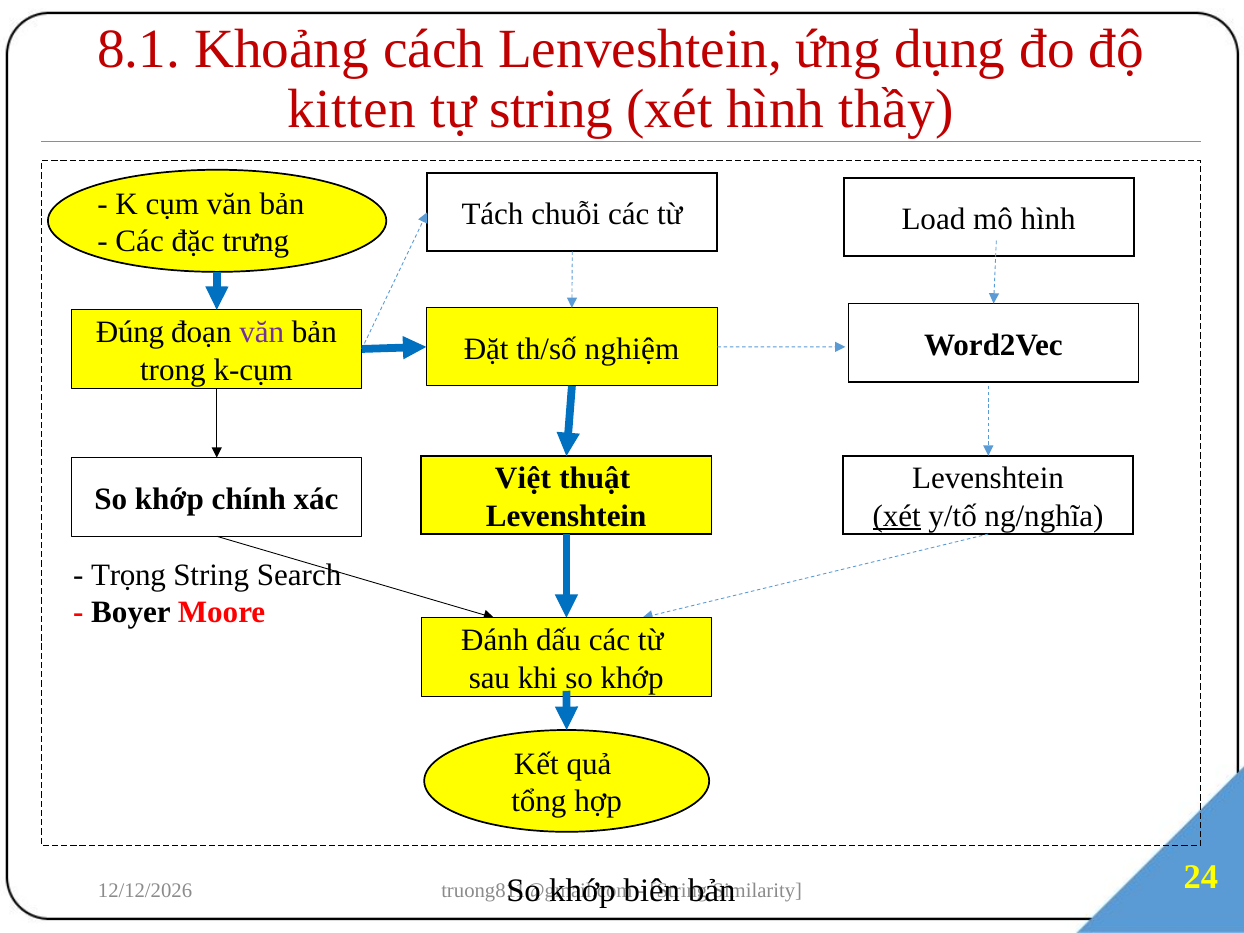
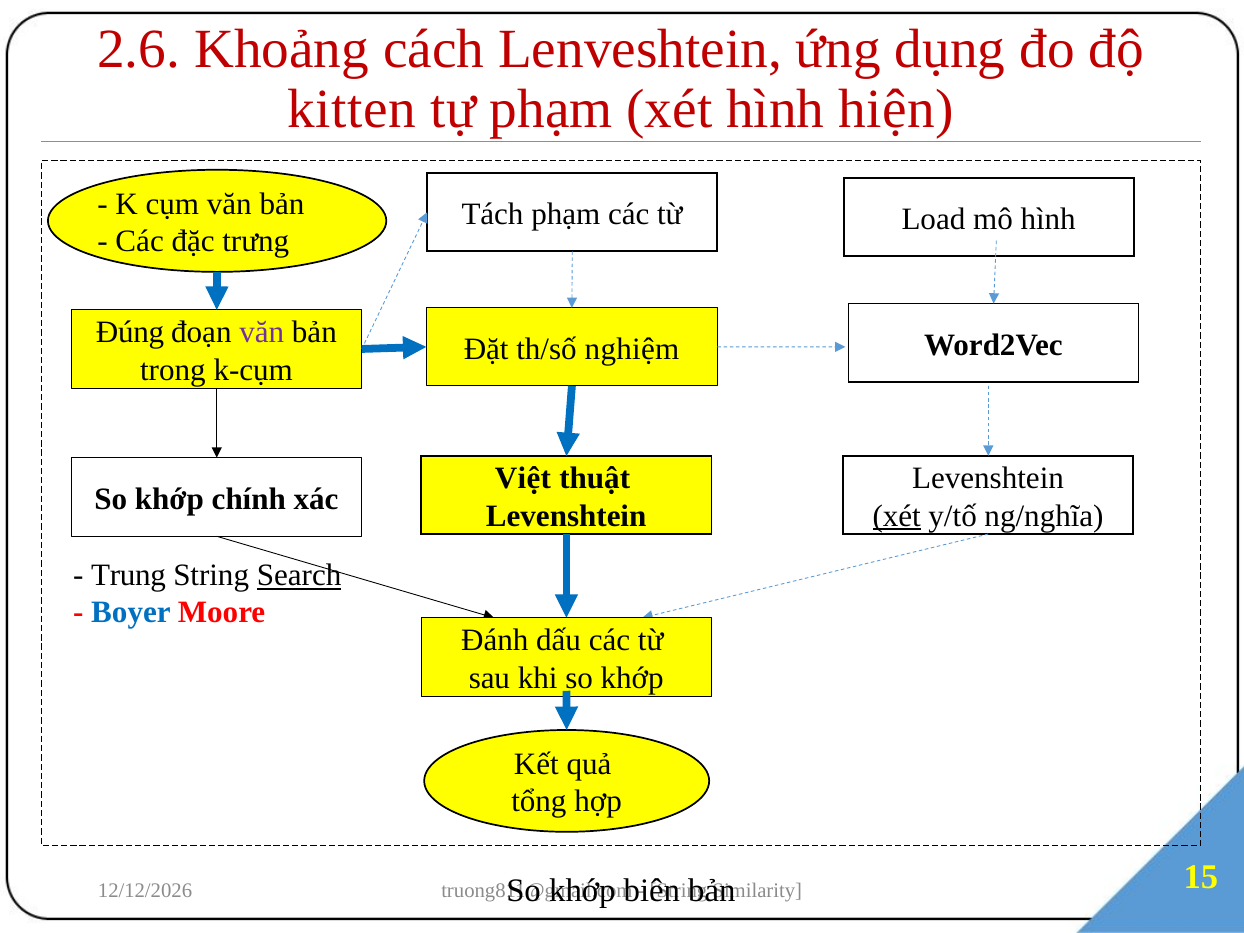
8.1: 8.1 -> 2.6 (139, 49)
tự string: string -> phạm (551, 109)
thầy: thầy -> hiện (896, 109)
Tách chuỗi: chuỗi -> phạm (566, 214)
Trọng: Trọng -> Trung (129, 575)
Search underline: none -> present (299, 575)
Boyer colour: black -> blue (131, 613)
24: 24 -> 15 (1201, 878)
